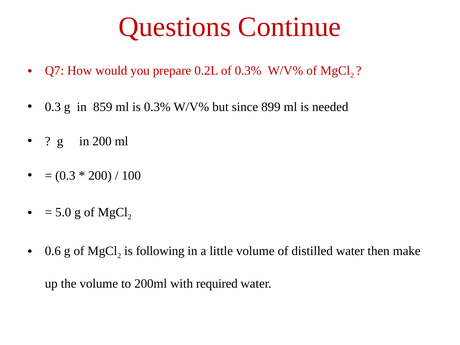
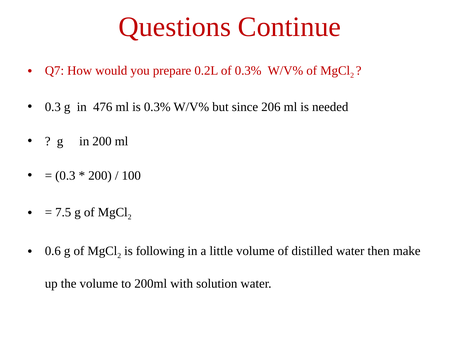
859: 859 -> 476 (103, 107)
899: 899 -> 206 (271, 107)
5.0: 5.0 -> 7.5 (63, 212)
required: required -> solution (217, 284)
